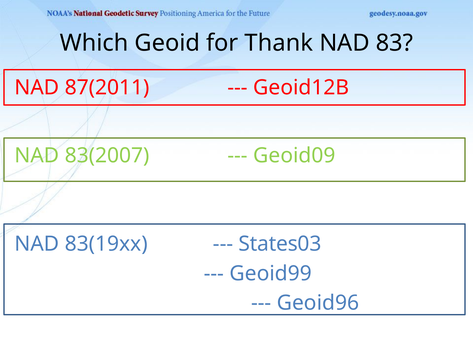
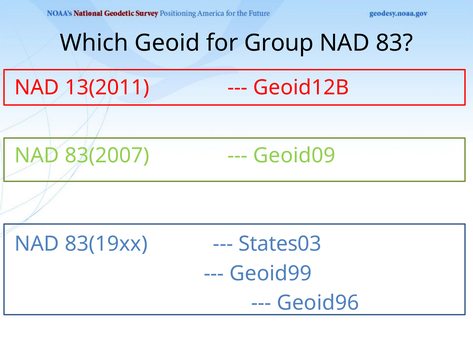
Thank: Thank -> Group (279, 43)
87(2011: 87(2011 -> 13(2011 (107, 87)
